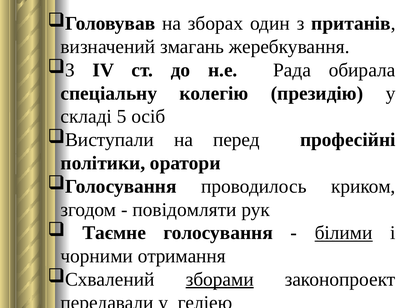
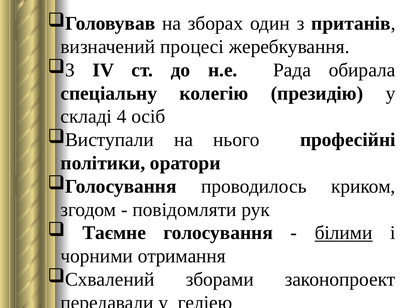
змагань: змагань -> процесі (192, 47)
5: 5 -> 4 (122, 117)
перед: перед -> нього (236, 140)
зборами underline: present -> none (220, 280)
